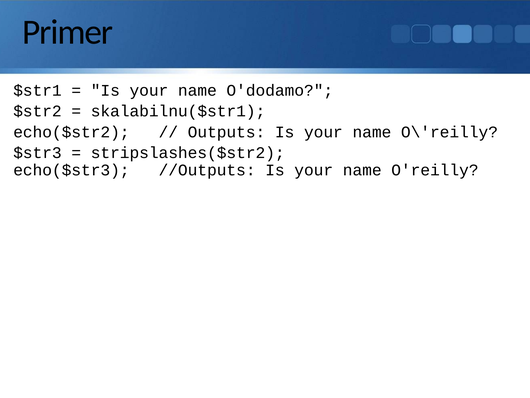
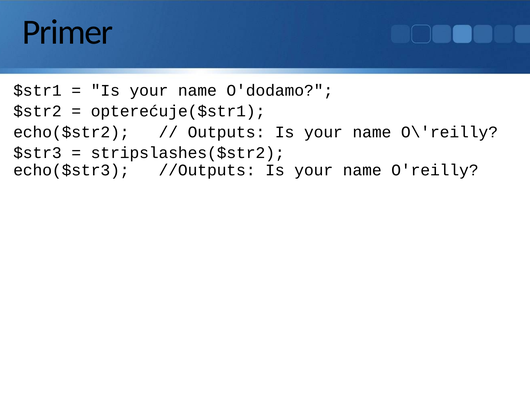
skalabilnu($str1: skalabilnu($str1 -> opterećuje($str1 (178, 111)
